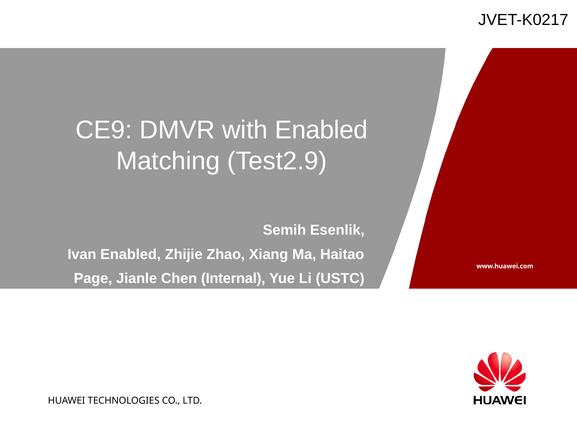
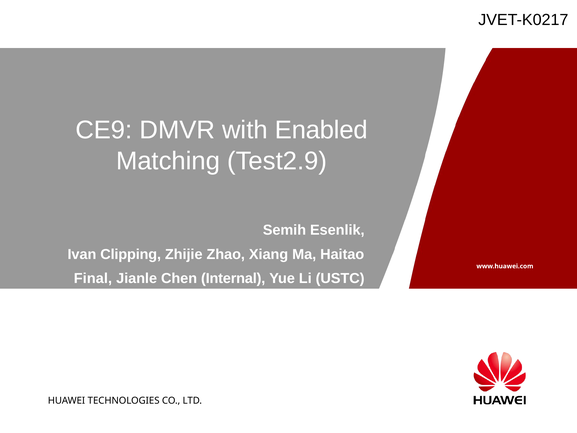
Ivan Enabled: Enabled -> Clipping (131, 254)
Page: Page -> Final (93, 278)
